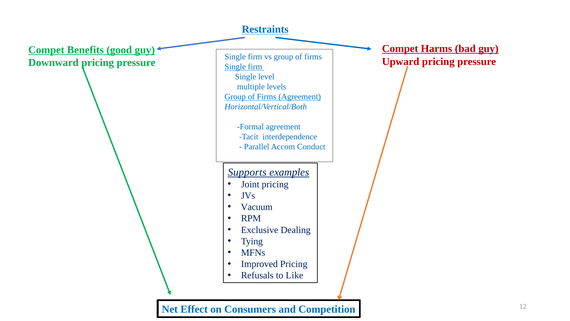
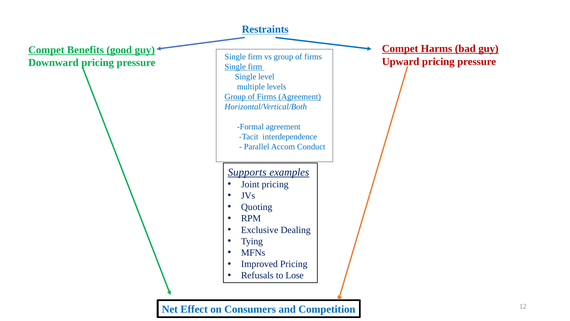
Vacuum: Vacuum -> Quoting (257, 207)
Like: Like -> Lose (295, 275)
